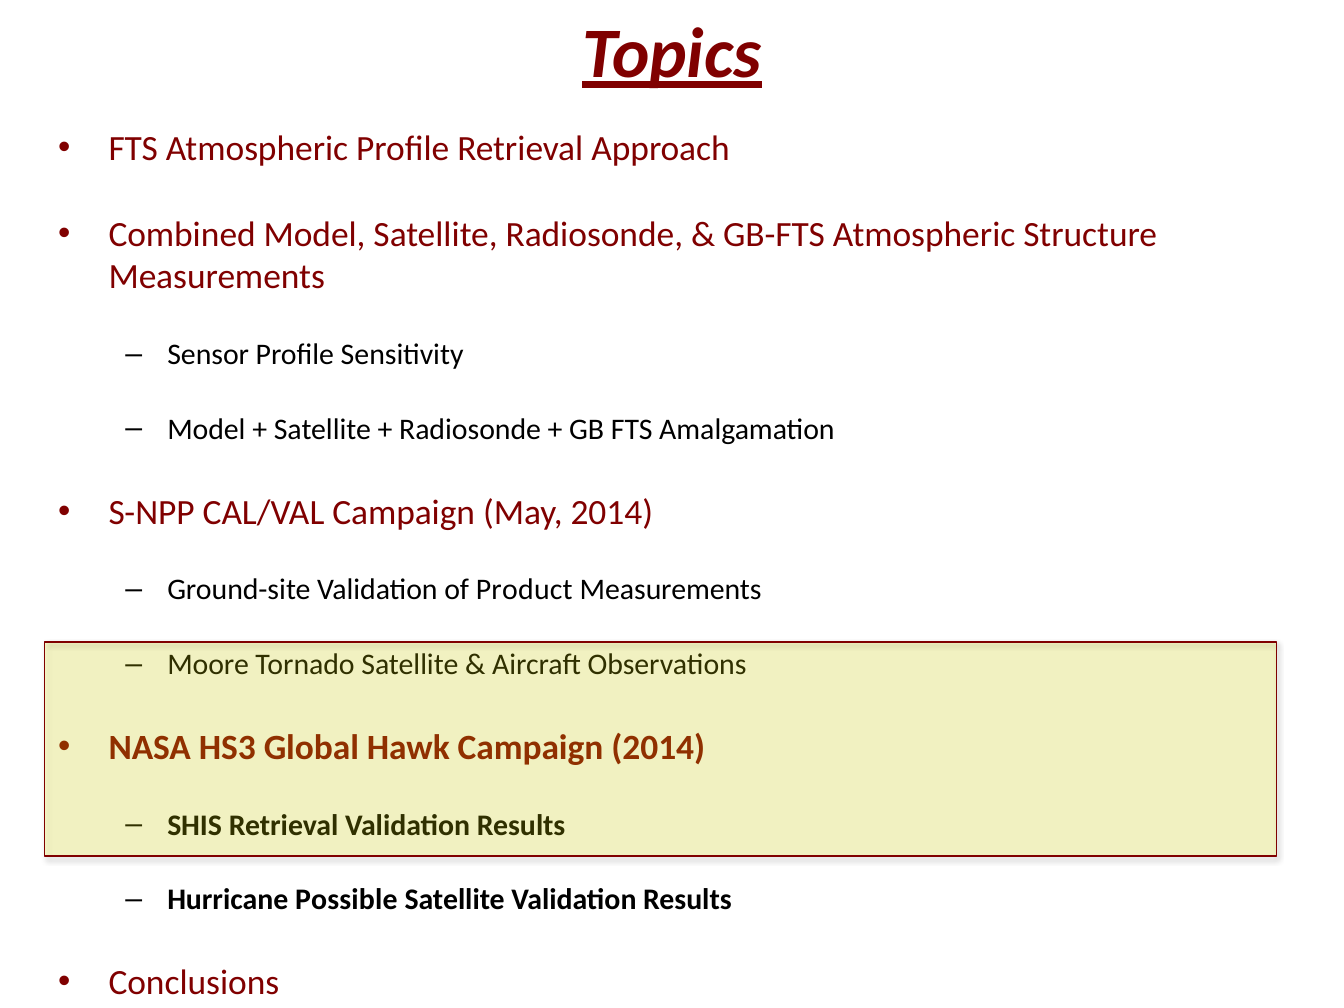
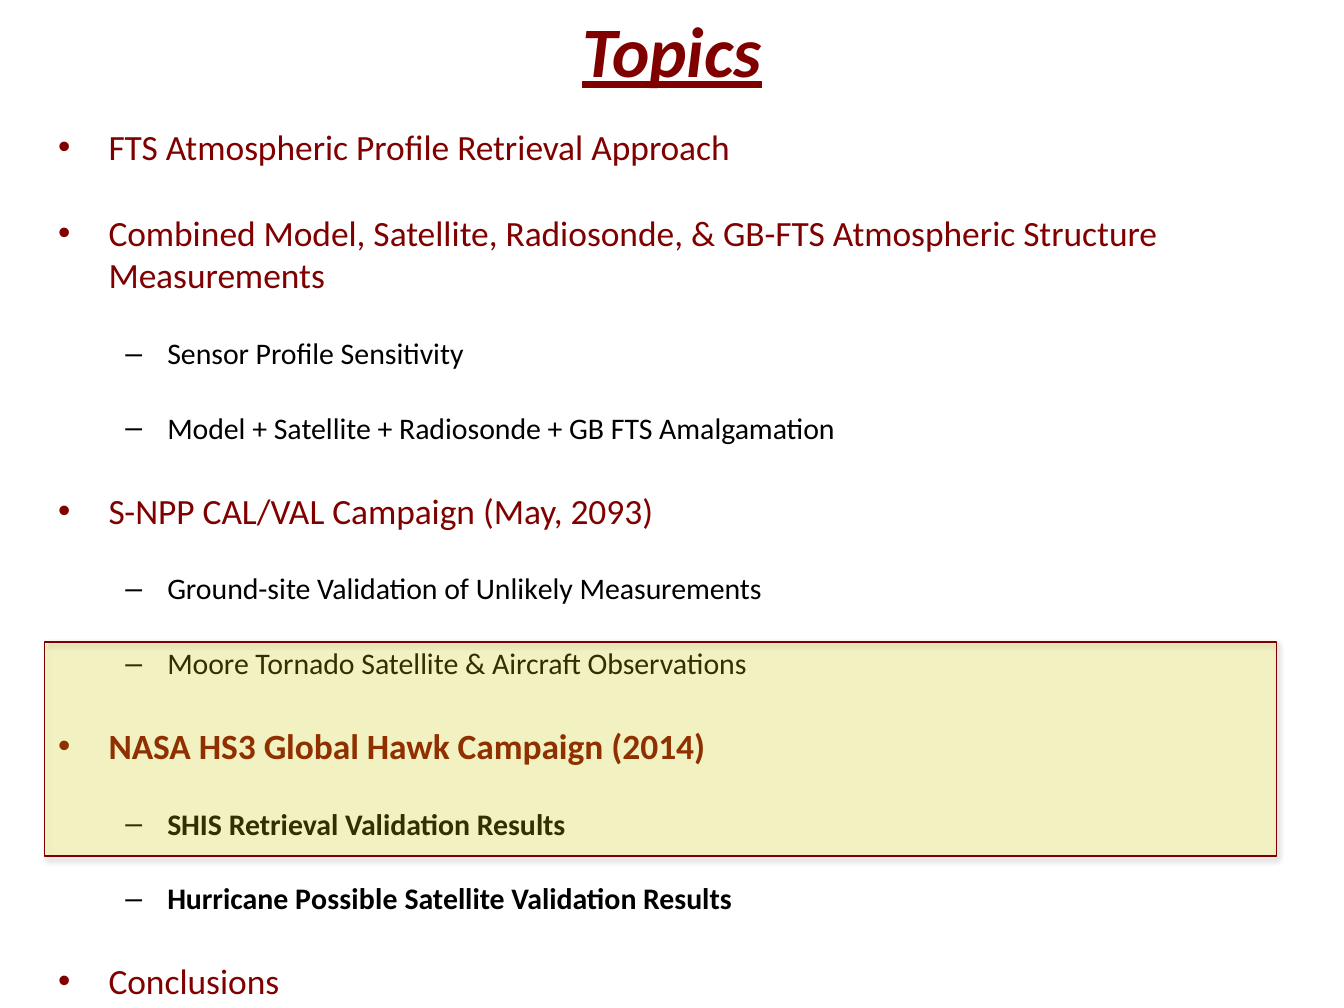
May 2014: 2014 -> 2093 (612, 512)
Product: Product -> Unlikely (524, 590)
